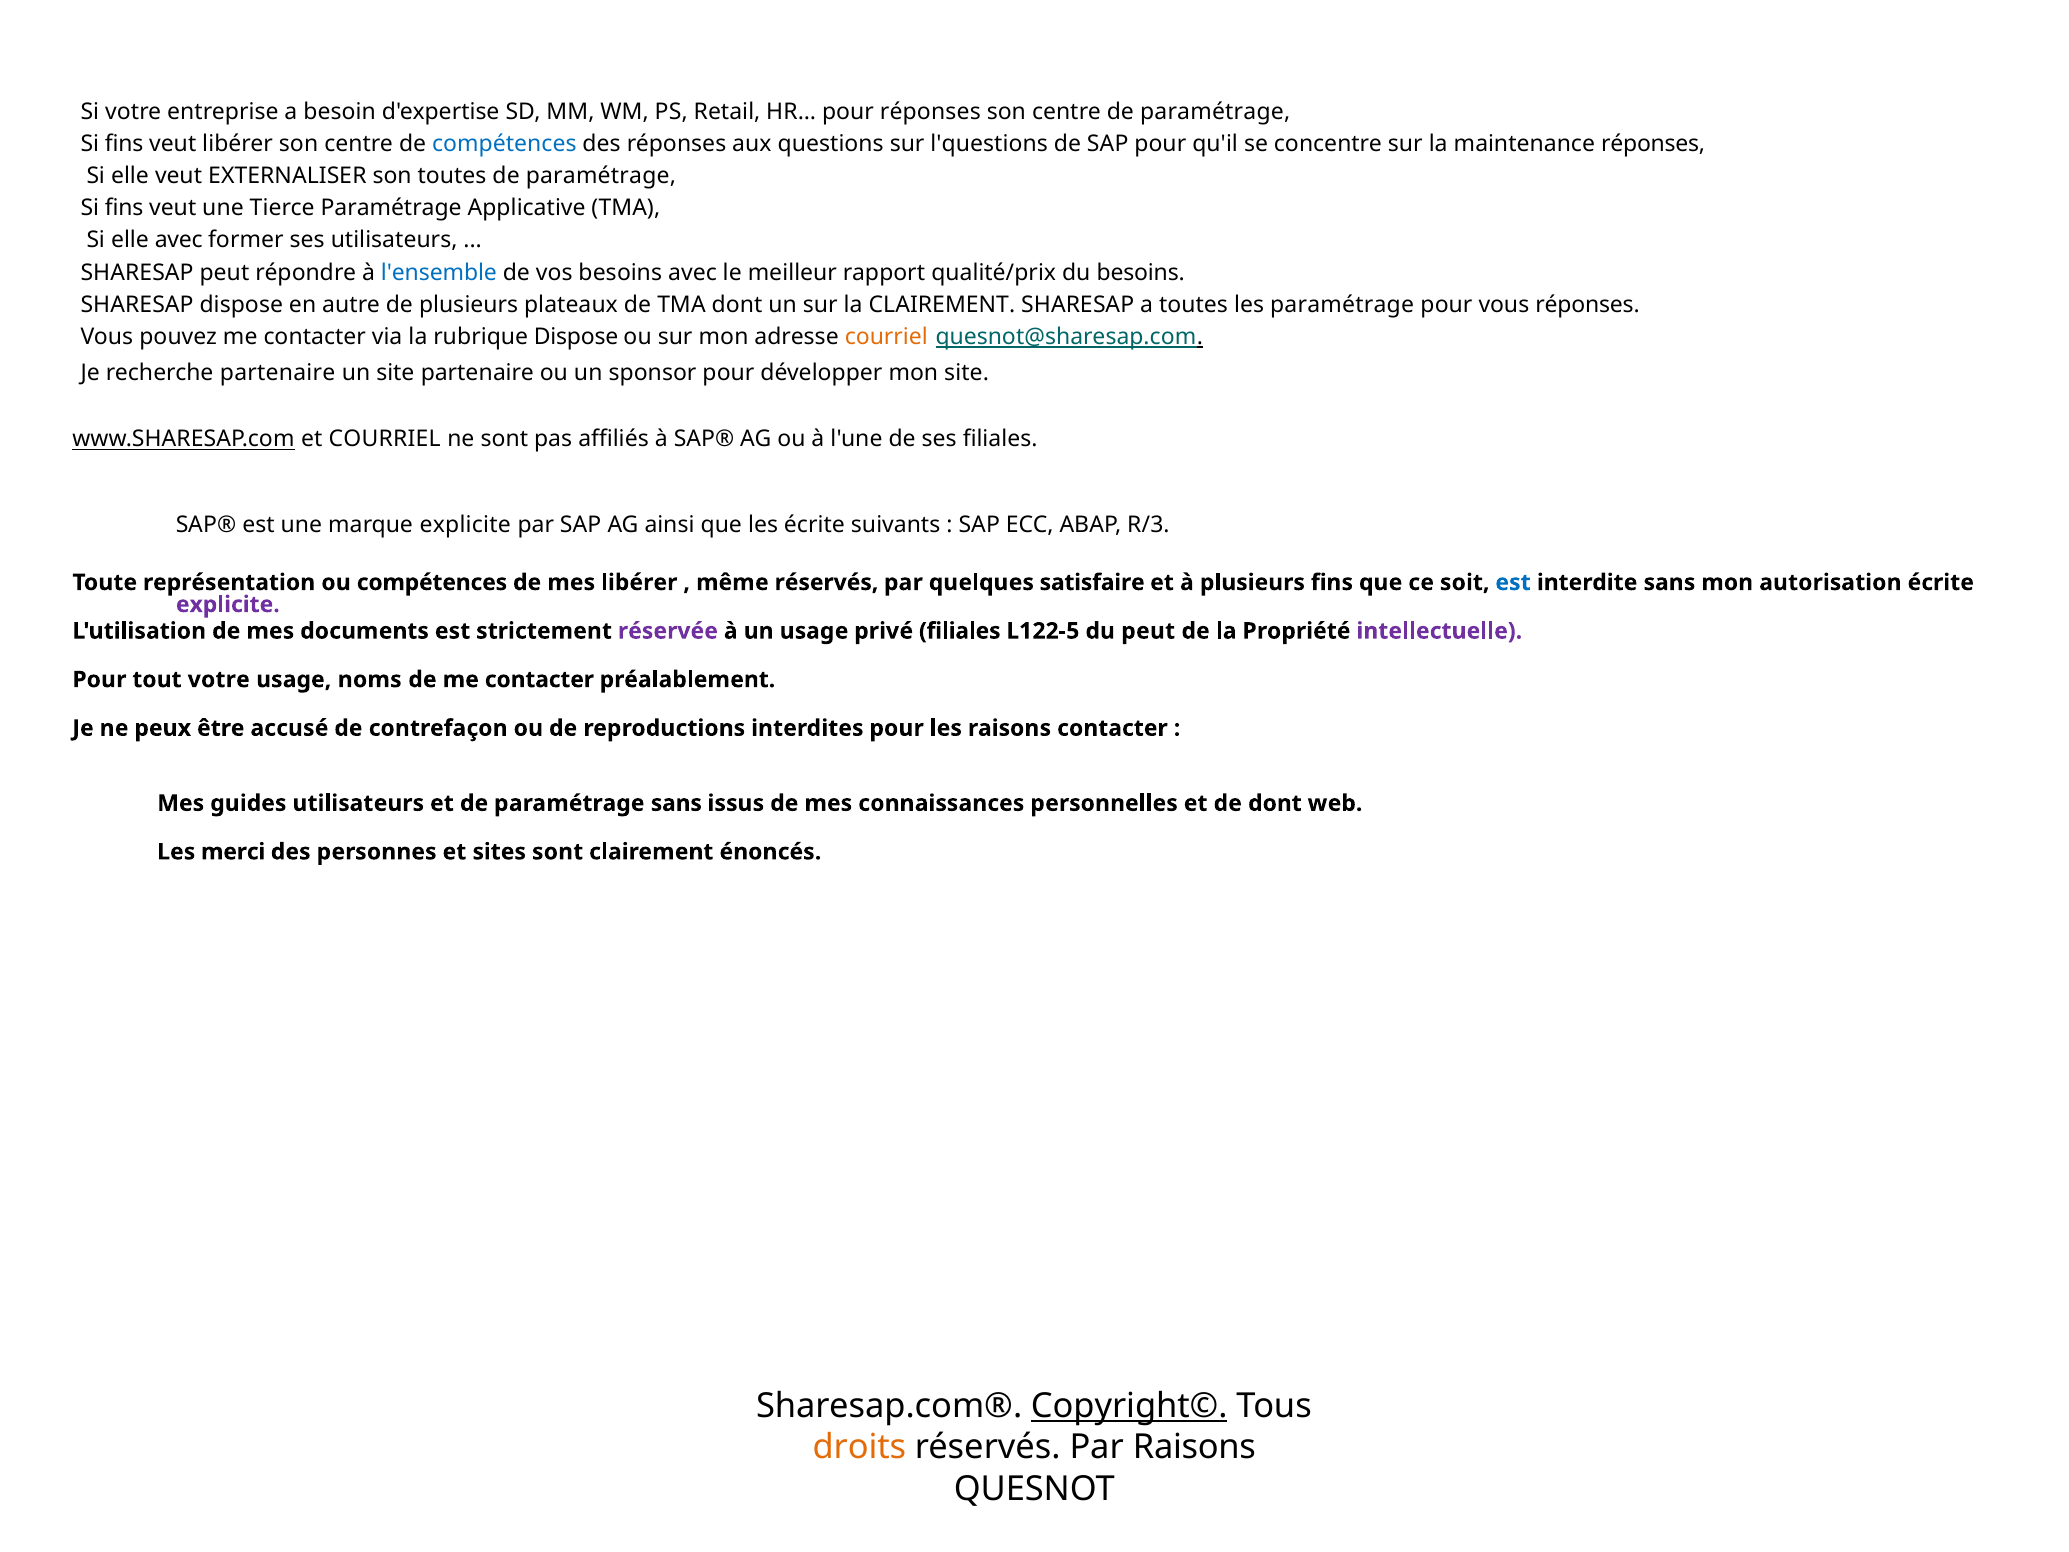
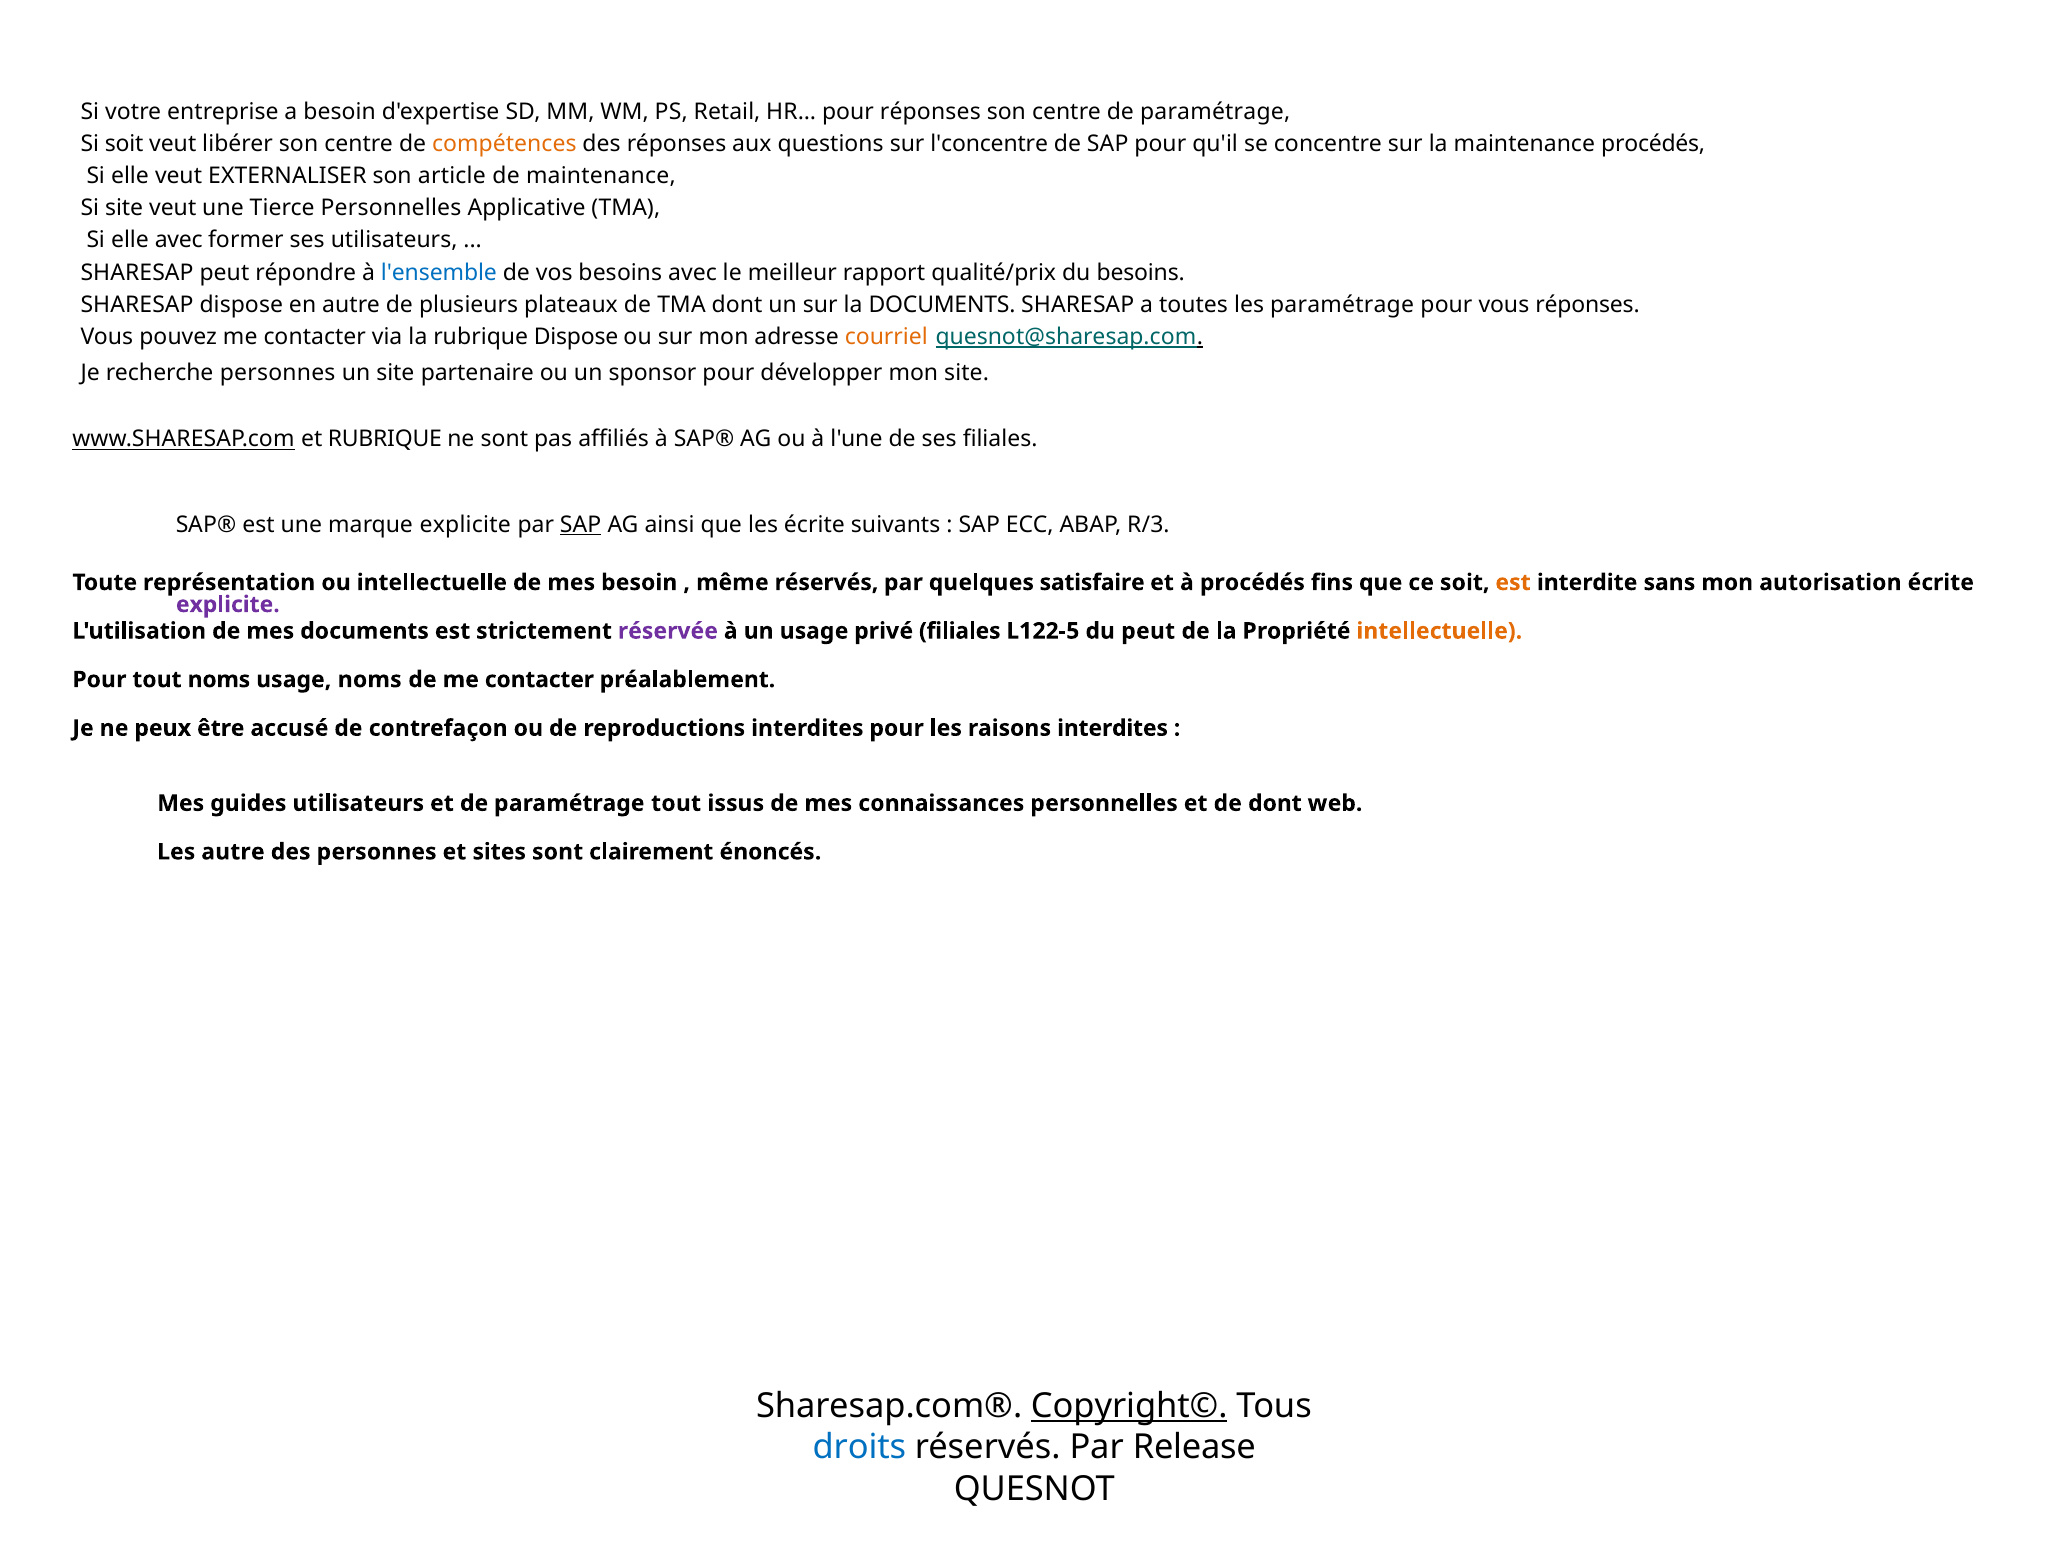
fins: fins -> soit (124, 144)
compétences colour: blue -> orange (504, 144)
l'questions: l'questions -> l'concentre (989, 144)
maintenance réponses: réponses -> procédés (1653, 144)
son toutes: toutes -> article (452, 176)
paramétrage: paramétrage -> maintenance (601, 176)
fins: fins -> site (124, 208)
Tierce Paramétrage: Paramétrage -> Personnelles (391, 208)
la CLAIREMENT: CLAIREMENT -> DOCUMENTS (942, 304)
recherche partenaire: partenaire -> personnes (278, 373)
et COURRIEL: COURRIEL -> RUBRIQUE (385, 439)
SAP underline: none -> present (581, 524)
ou compétences: compétences -> intellectuelle (432, 582)
mes libérer: libérer -> besoin (639, 582)
à plusieurs: plusieurs -> procédés (1252, 582)
est colour: blue -> orange (1513, 582)
intellectuelle colour: purple -> orange (1439, 631)
tout votre: votre -> noms (219, 680)
raisons contacter: contacter -> interdites (1113, 728)
paramétrage sans: sans -> tout (676, 803)
Les merci: merci -> autre (233, 852)
droits colour: orange -> blue (859, 1447)
Par Raisons: Raisons -> Release (1194, 1447)
